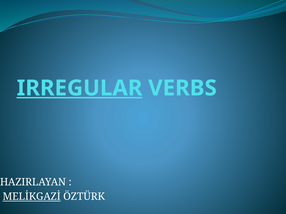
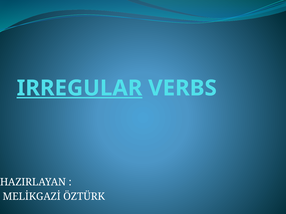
MELİKGAZİ underline: present -> none (32, 197)
